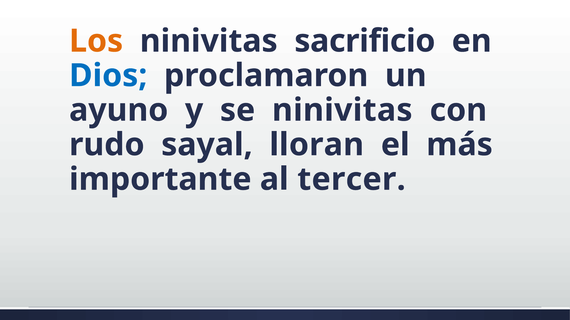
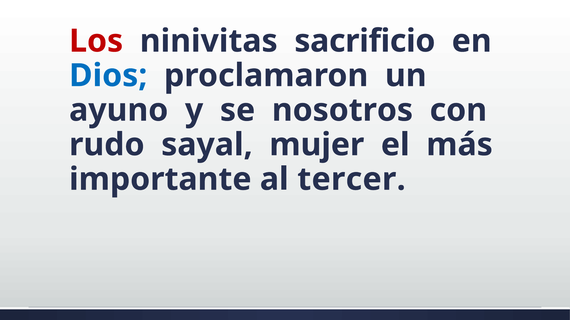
Los colour: orange -> red (96, 41)
se ninivitas: ninivitas -> nosotros (342, 110)
lloran: lloran -> mujer (317, 145)
